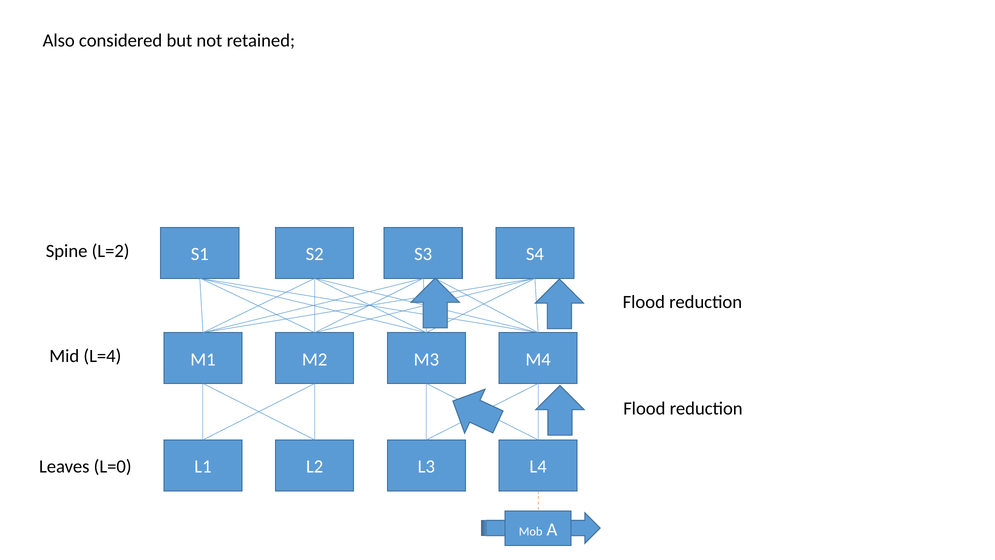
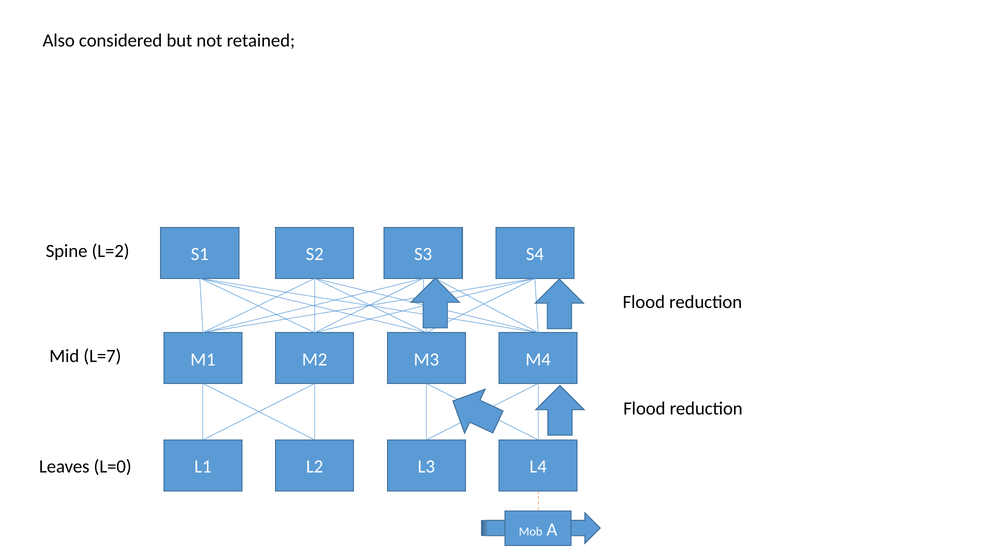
L=4: L=4 -> L=7 (102, 356)
